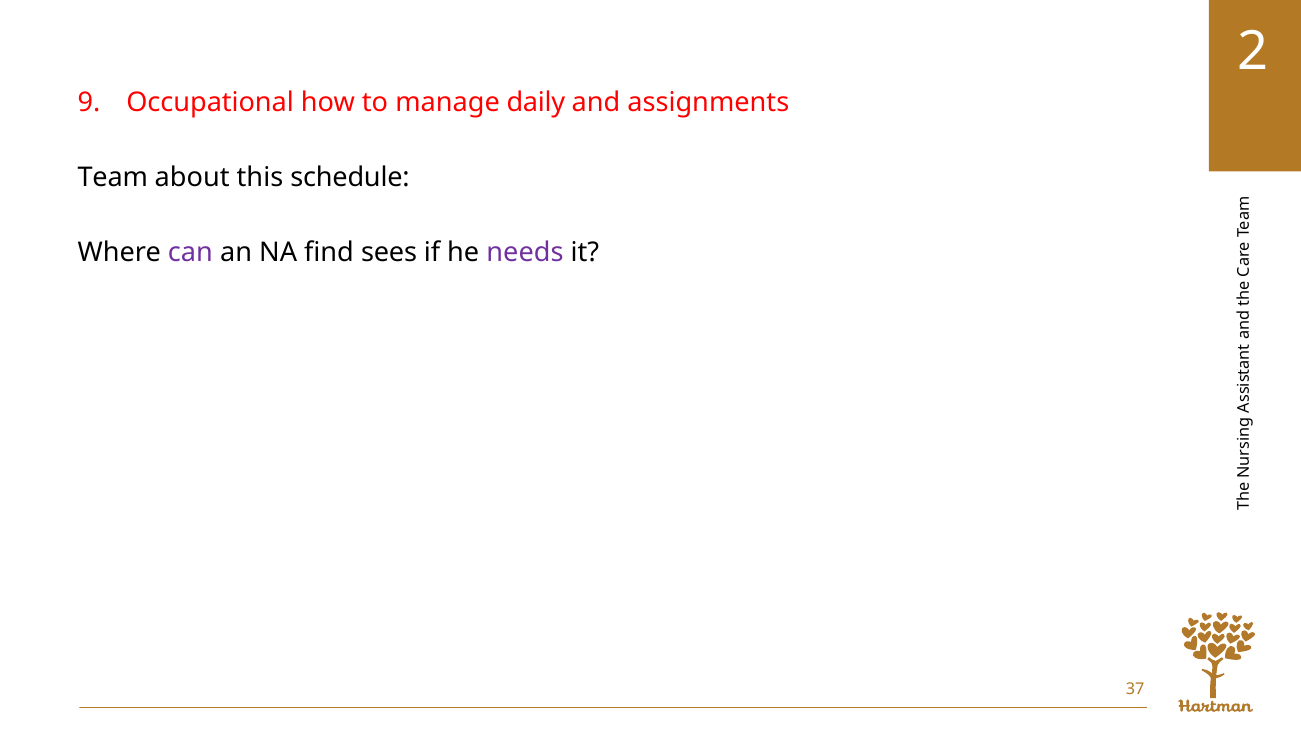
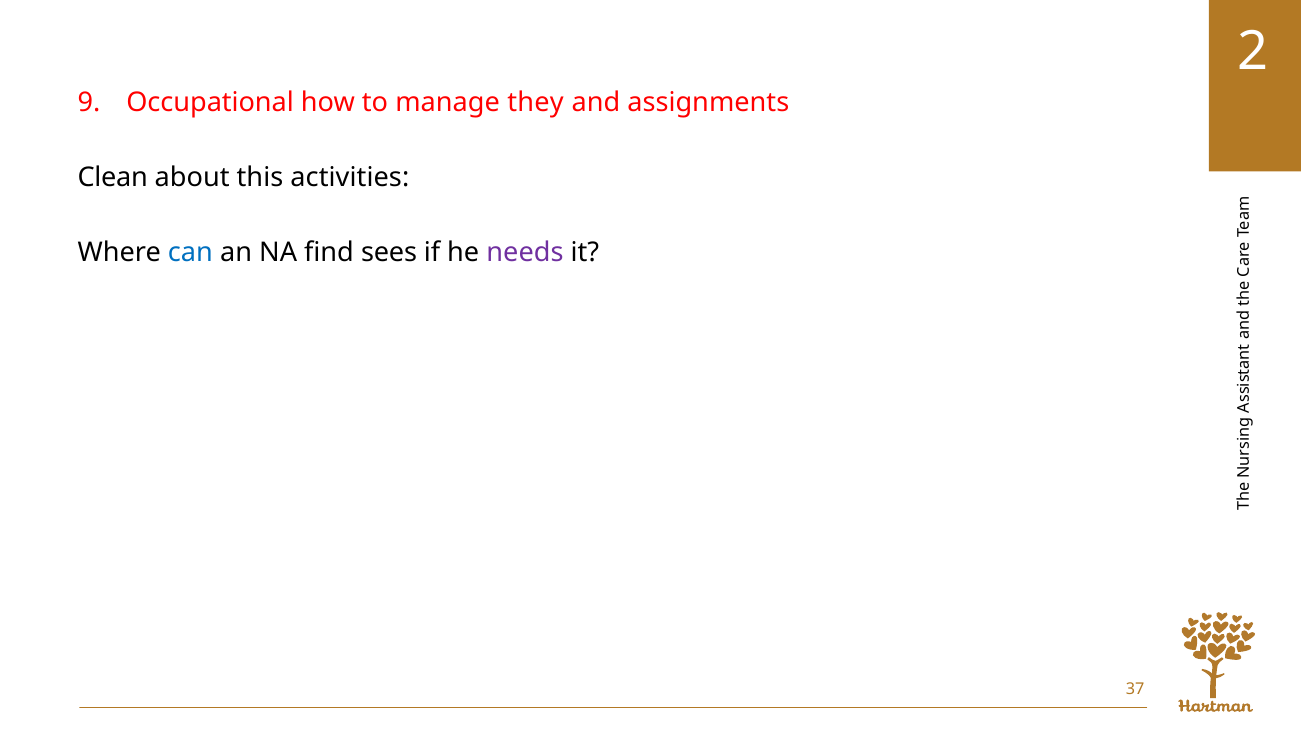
daily: daily -> they (536, 103)
Team: Team -> Clean (113, 177)
schedule: schedule -> activities (350, 177)
can colour: purple -> blue (190, 252)
